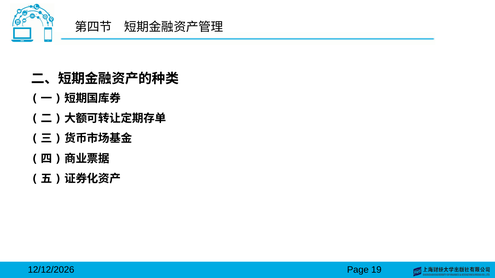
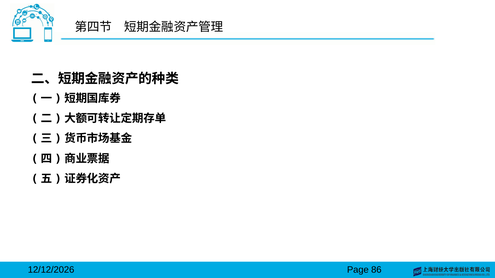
19: 19 -> 86 (376, 270)
